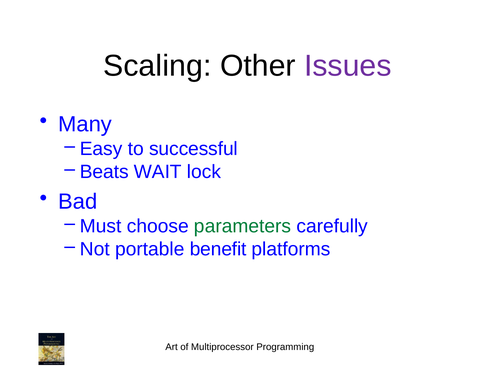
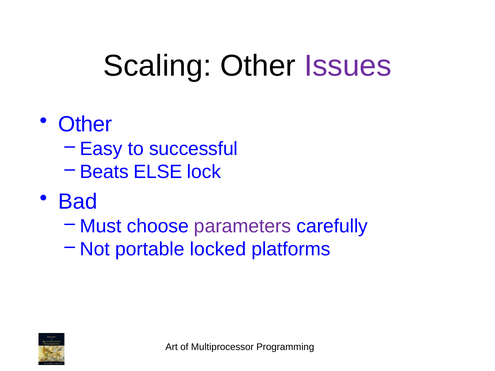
Many: Many -> Other (85, 124)
WAIT: WAIT -> ELSE (158, 172)
parameters colour: green -> purple (243, 226)
benefit: benefit -> locked (218, 249)
